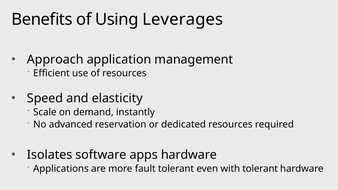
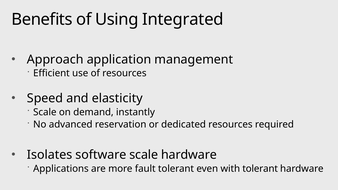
Leverages: Leverages -> Integrated (183, 19)
software apps: apps -> scale (144, 155)
